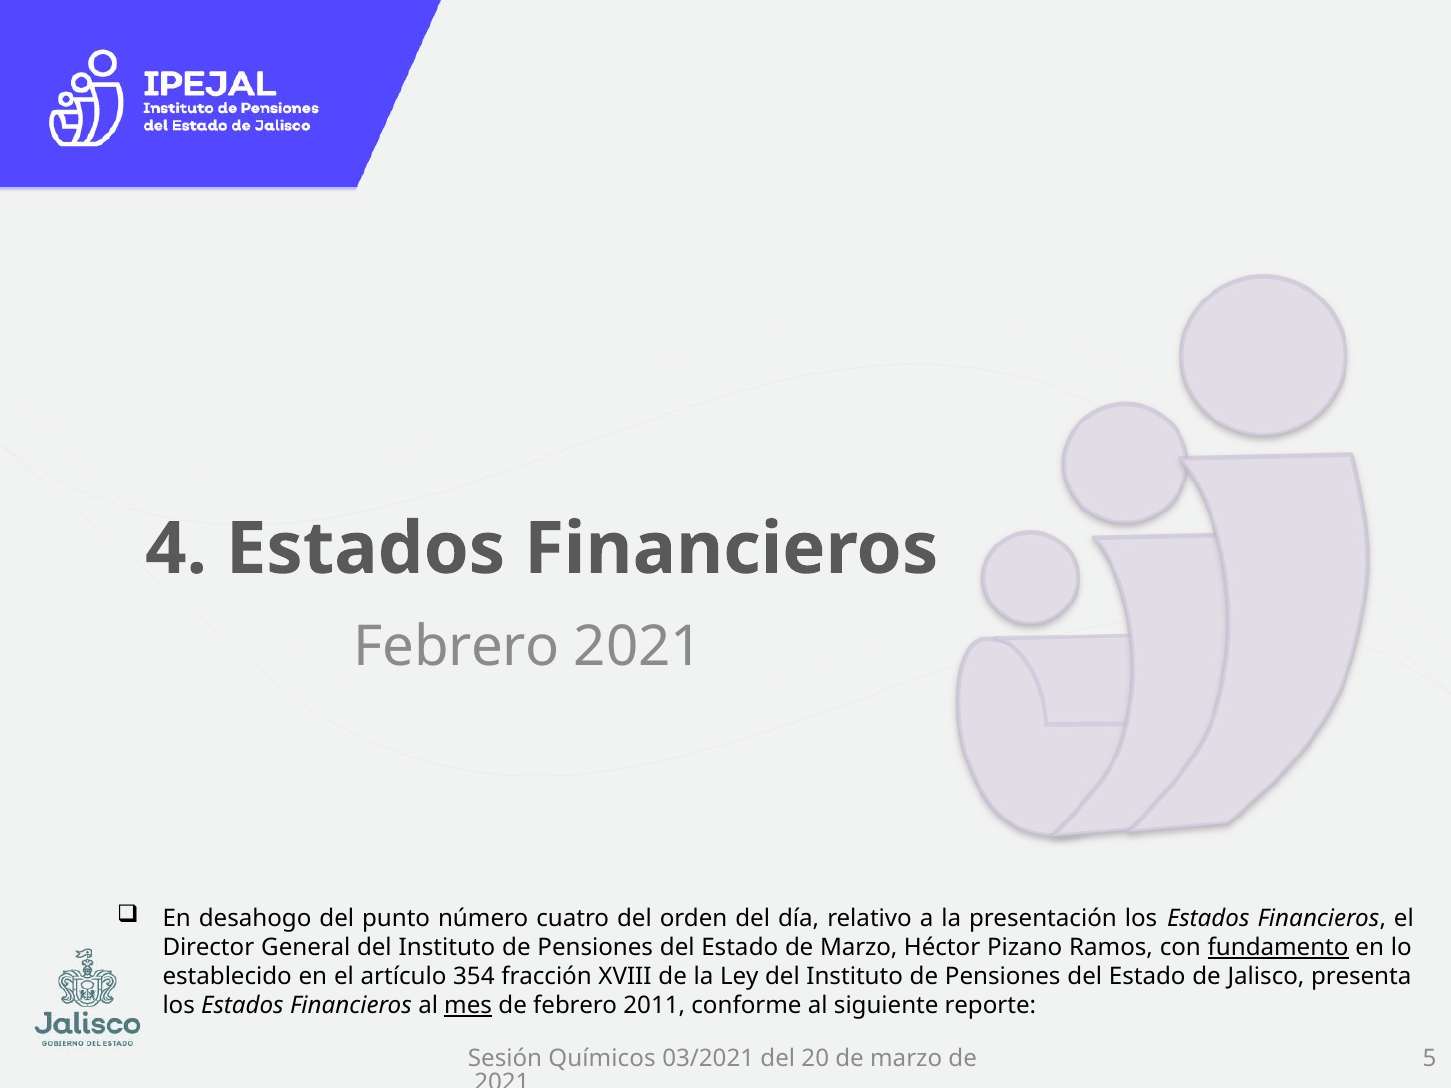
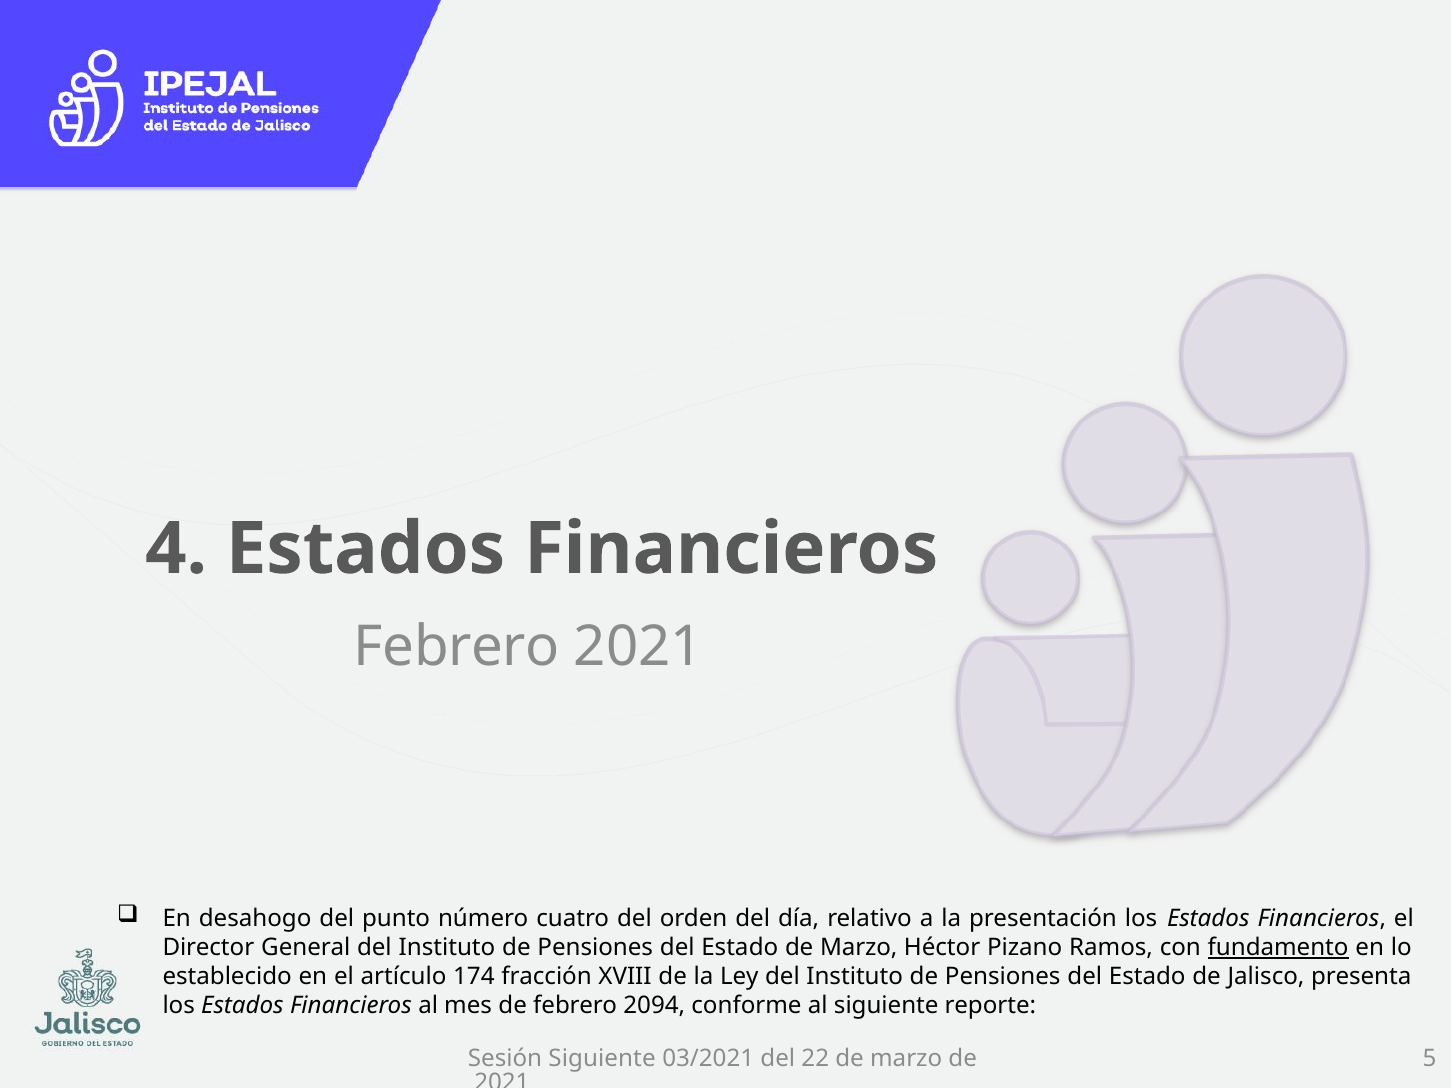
354: 354 -> 174 (474, 977)
mes underline: present -> none (468, 1006)
2011: 2011 -> 2094 (654, 1006)
Sesión Químicos: Químicos -> Siguiente (602, 1059)
20: 20 -> 22 (815, 1059)
